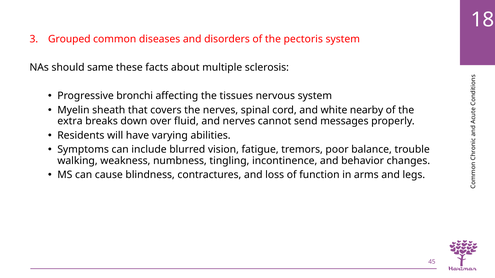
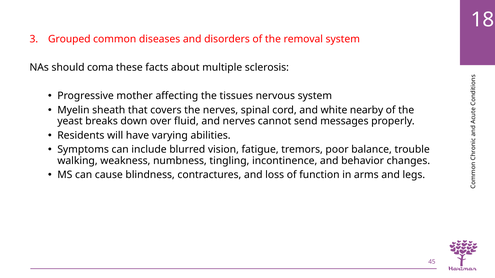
pectoris: pectoris -> removal (303, 39)
same: same -> coma (100, 68)
bronchi: bronchi -> mother (135, 96)
extra: extra -> yeast (70, 121)
